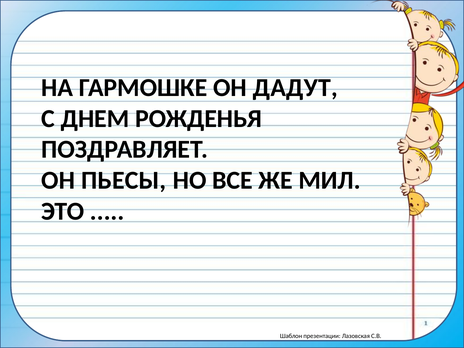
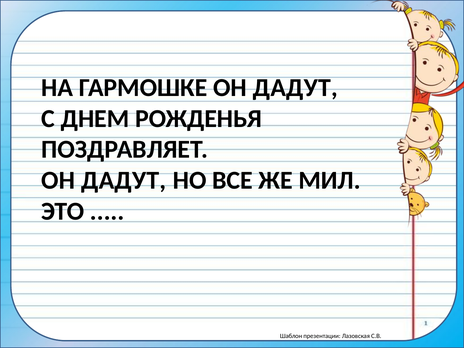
ПЬЕСЫ: ПЬЕСЫ -> ДАДУТ (124, 180)
